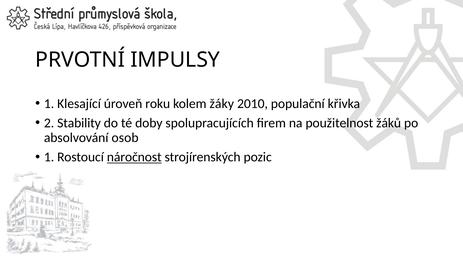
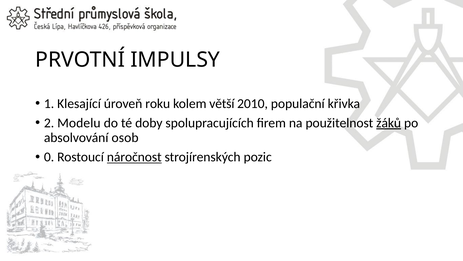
žáky: žáky -> větší (222, 103)
Stability: Stability -> Modelu (79, 123)
žáků underline: none -> present (389, 123)
1: 1 -> 0 (49, 157)
